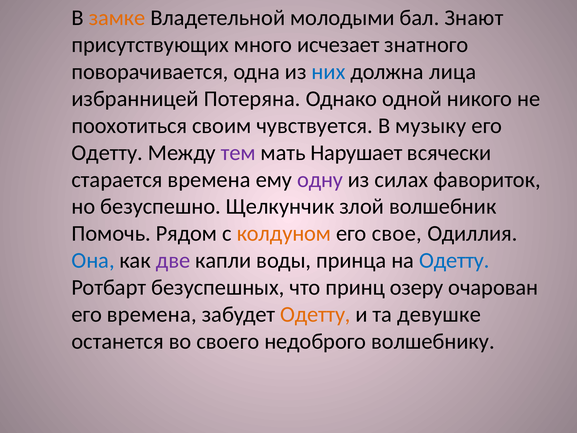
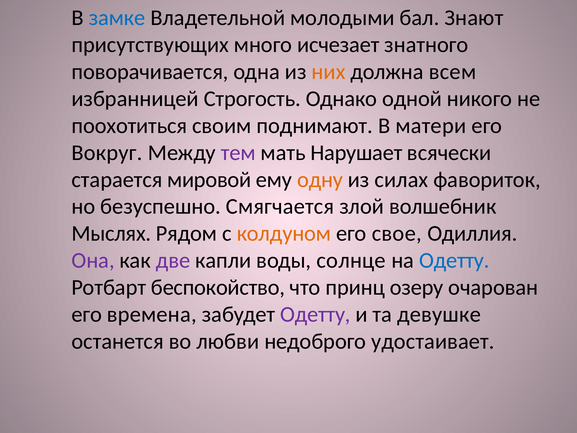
замке colour: orange -> blue (117, 18)
них colour: blue -> orange (328, 72)
лица: лица -> всем (453, 72)
Потеряна: Потеряна -> Строгость (252, 99)
чувствуется: чувствуется -> поднимают (315, 126)
музыку: музыку -> матери (431, 126)
Одетту: Одетту -> Вокруг (107, 153)
старается времена: времена -> мировой (209, 180)
одну colour: purple -> orange (320, 180)
Щелкунчик: Щелкунчик -> Смягчается (280, 206)
Помочь: Помочь -> Мыслях (111, 233)
Она colour: blue -> purple (93, 260)
принца: принца -> солнце (351, 260)
безуспешных: безуспешных -> беспокойство (218, 287)
Одетту colour: orange -> purple (315, 314)
своего: своего -> любви (228, 341)
волшебнику: волшебнику -> удостаивает (433, 341)
